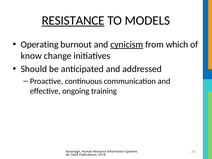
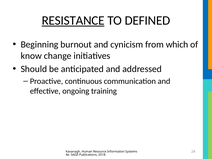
MODELS: MODELS -> DEFINED (147, 21)
Operating: Operating -> Beginning (40, 44)
cynicism underline: present -> none (127, 44)
